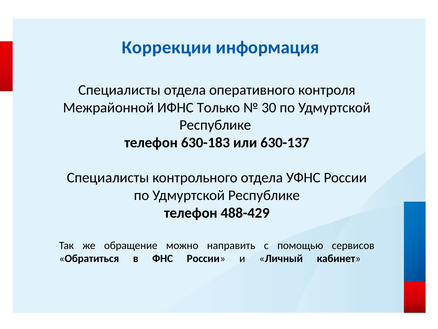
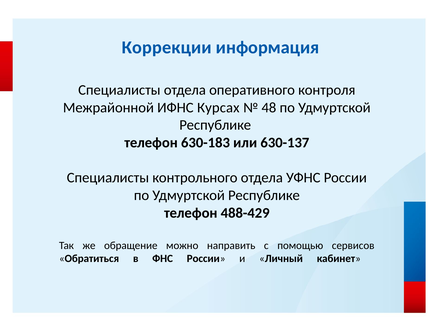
Только: Только -> Курсах (218, 107)
30: 30 -> 48 (269, 107)
